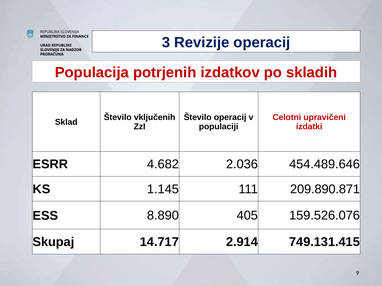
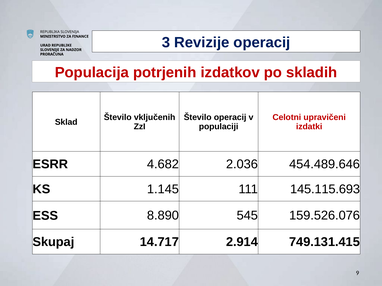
209.890.871: 209.890.871 -> 145.115.693 (325, 189)
405: 405 -> 545 (247, 216)
